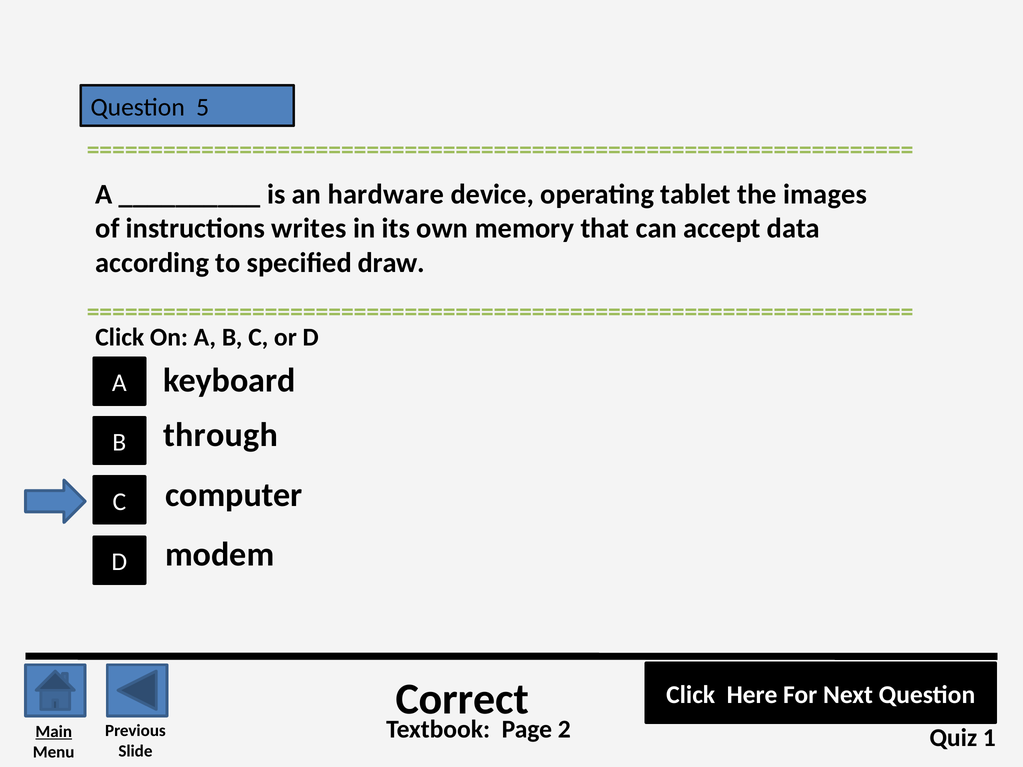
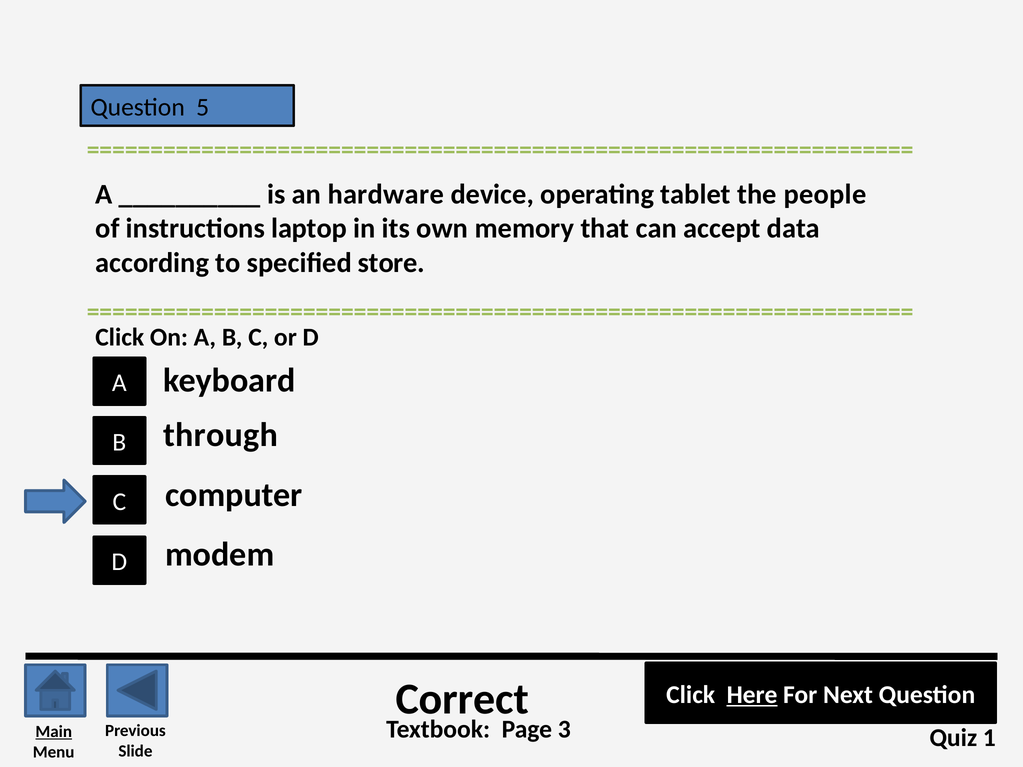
images: images -> people (825, 195)
writes: writes -> laptop (309, 229)
draw: draw -> store (391, 263)
Here underline: none -> present (752, 695)
2: 2 -> 3 (564, 730)
